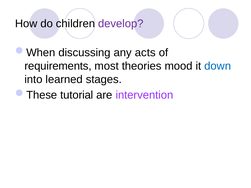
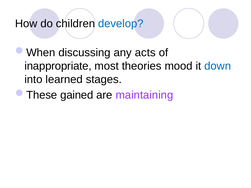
develop colour: purple -> blue (121, 24)
requirements: requirements -> inappropriate (58, 66)
tutorial: tutorial -> gained (77, 95)
intervention: intervention -> maintaining (144, 95)
